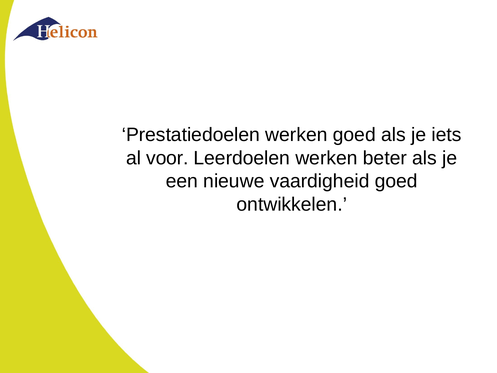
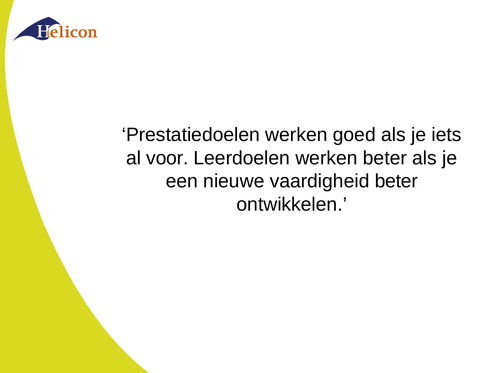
vaardigheid goed: goed -> beter (396, 181)
